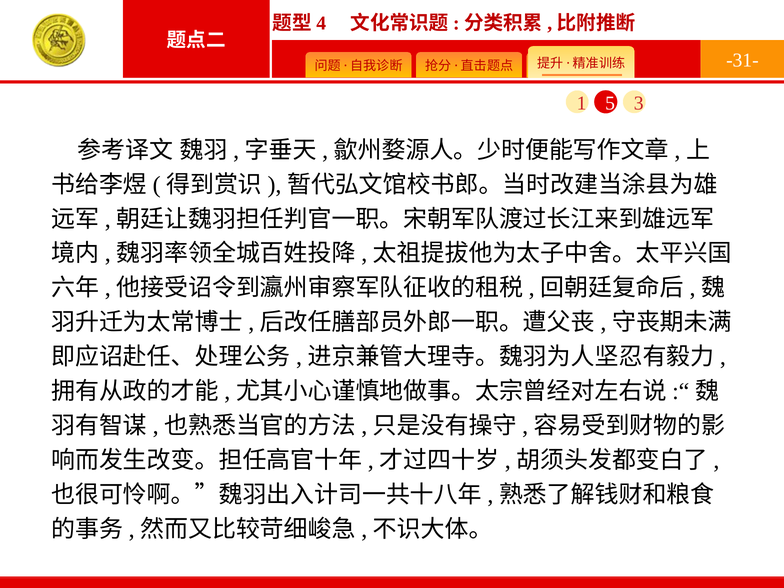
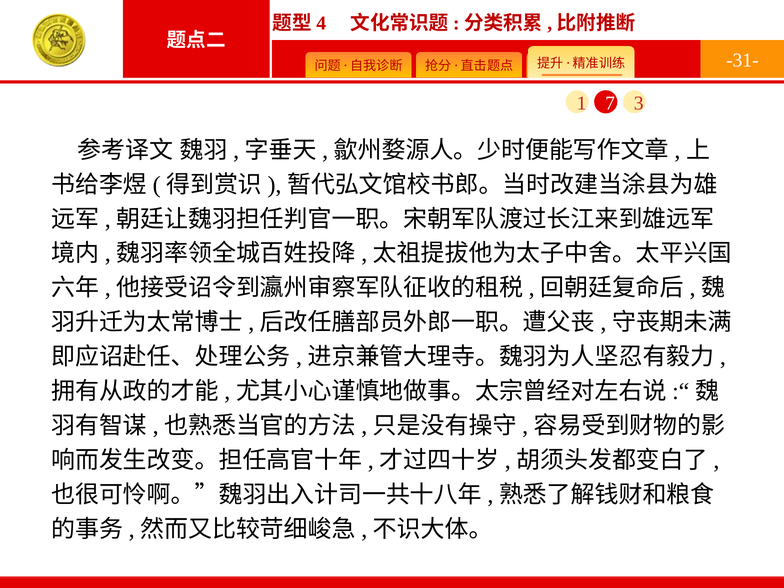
5: 5 -> 7 (610, 103)
